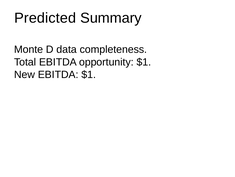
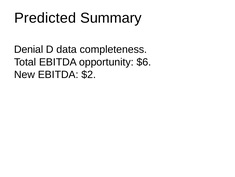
Monte: Monte -> Denial (29, 49)
opportunity $1: $1 -> $6 (144, 62)
EBITDA $1: $1 -> $2 (89, 74)
